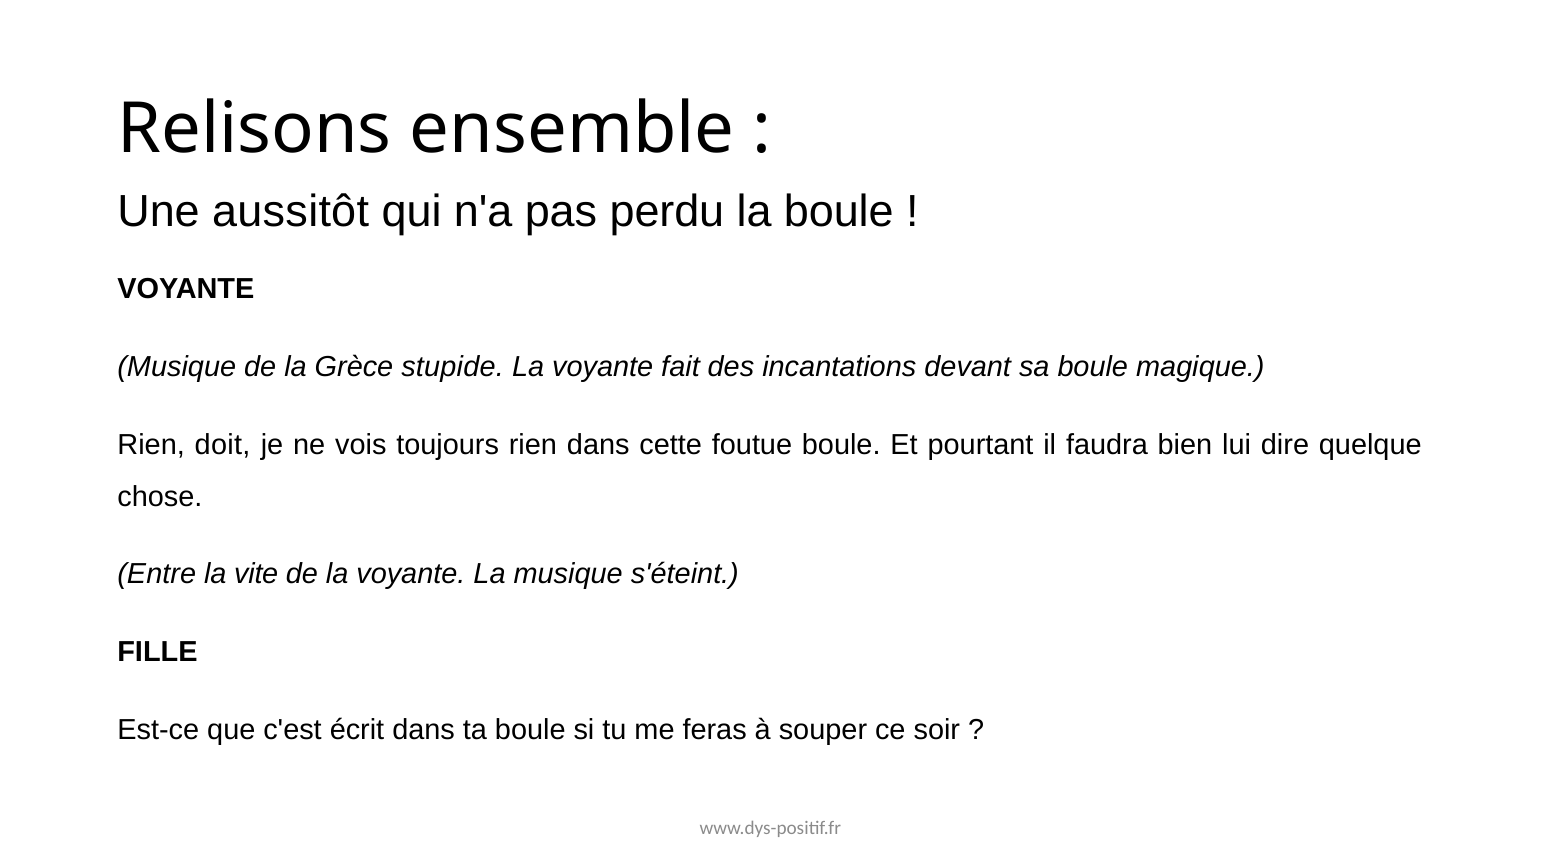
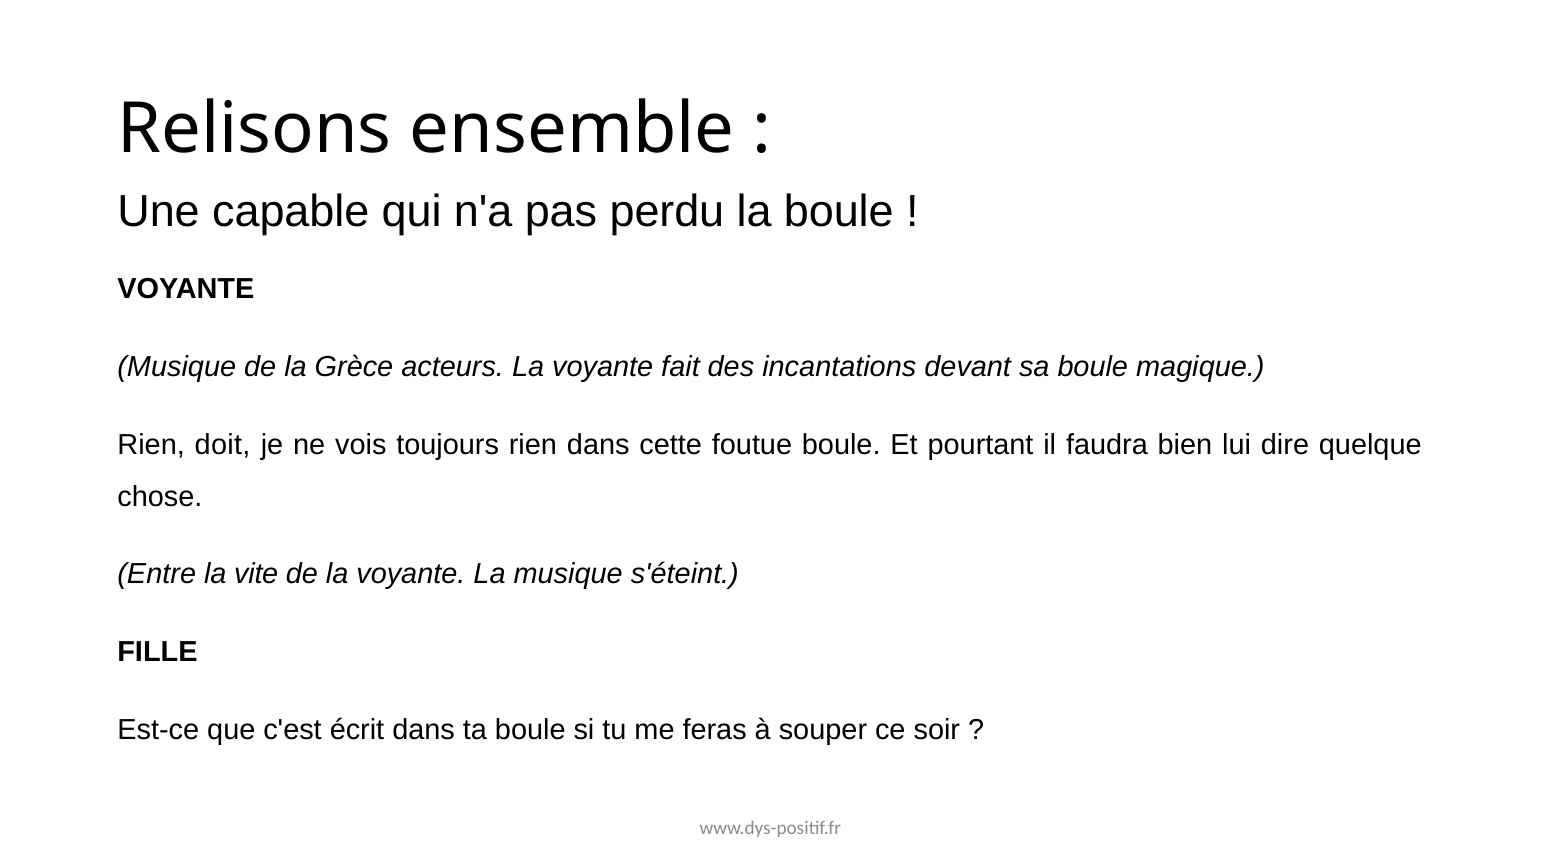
aussitôt: aussitôt -> capable (291, 212)
stupide: stupide -> acteurs (453, 367)
